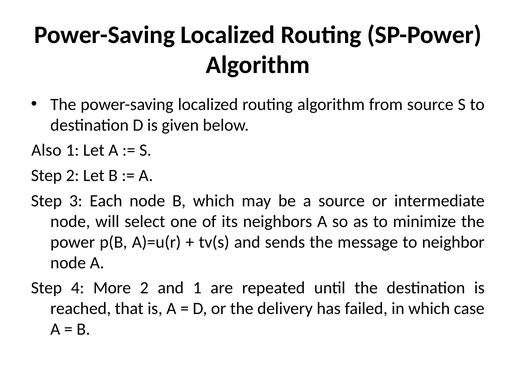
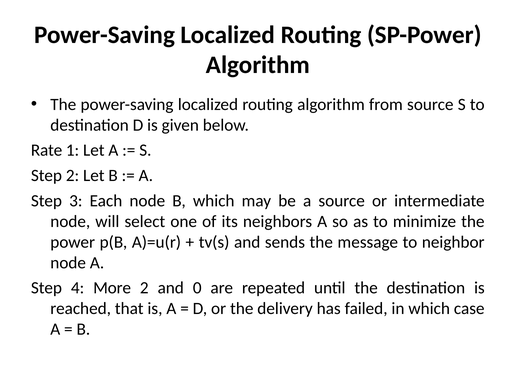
Also: Also -> Rate (47, 150)
and 1: 1 -> 0 (197, 288)
